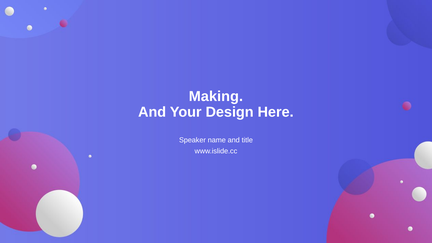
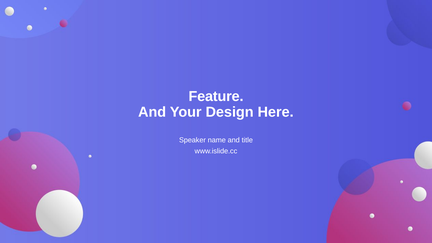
Making: Making -> Feature (216, 96)
